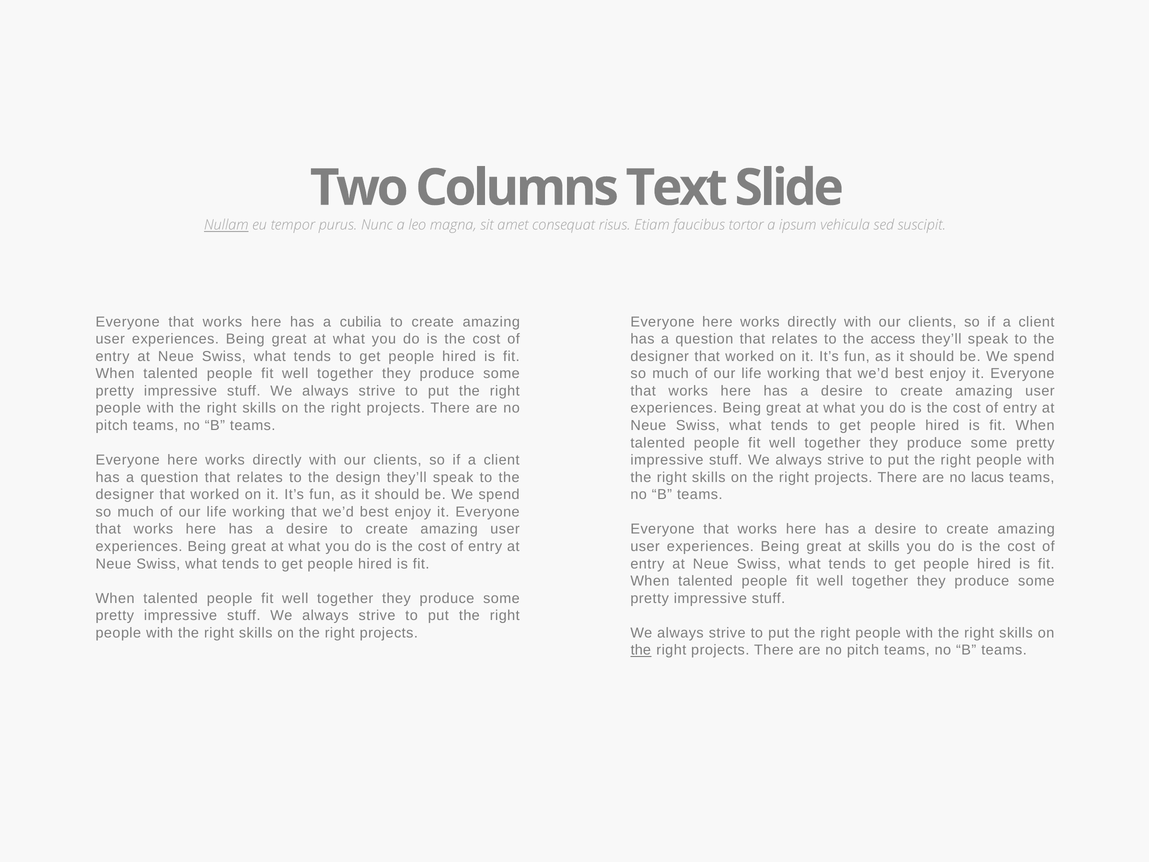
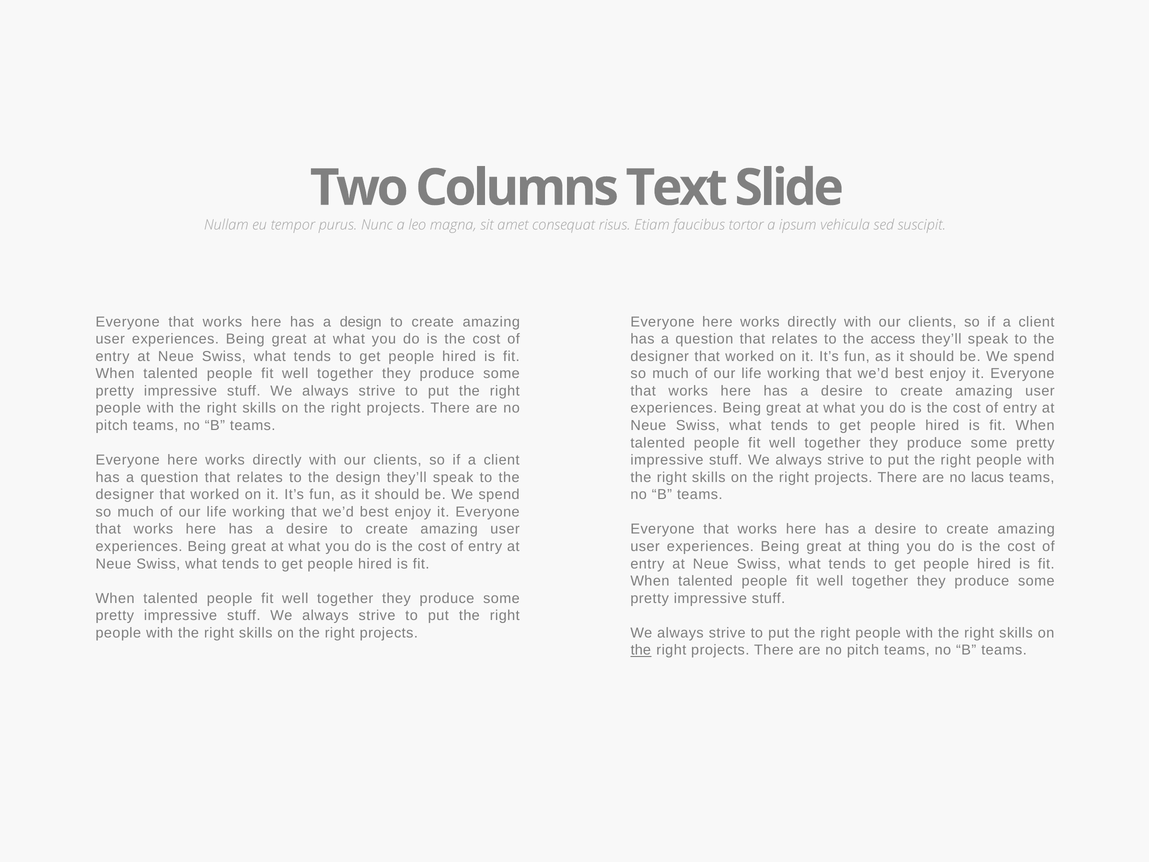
Nullam underline: present -> none (226, 225)
a cubilia: cubilia -> design (361, 322)
at skills: skills -> thing (884, 546)
